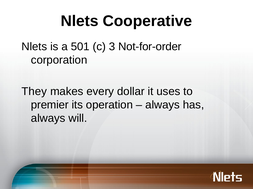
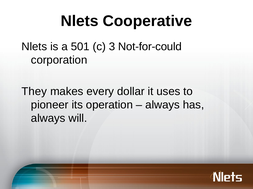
Not-for-order: Not-for-order -> Not-for-could (150, 47)
premier: premier -> pioneer (50, 105)
